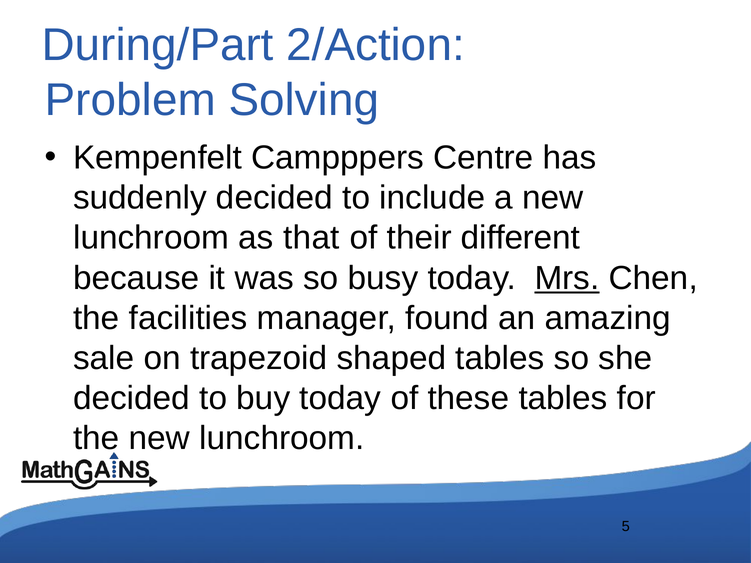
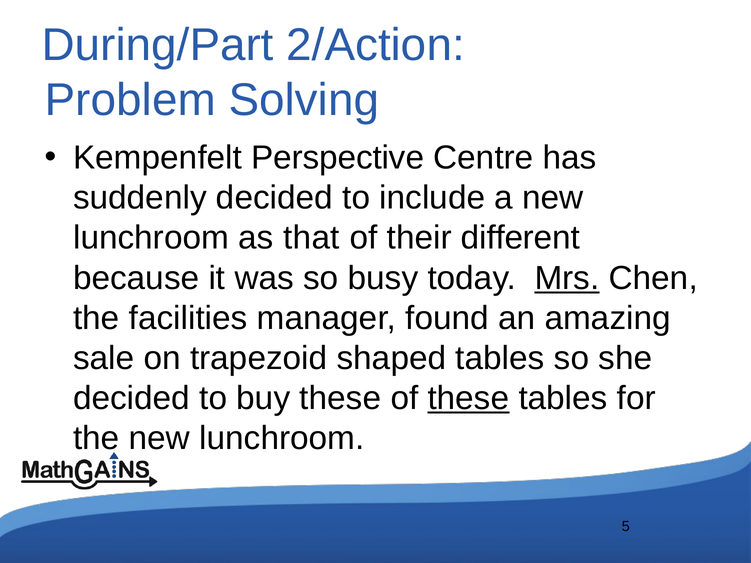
Campppers: Campppers -> Perspective (338, 158)
buy today: today -> these (340, 398)
these underline: none -> present (468, 398)
